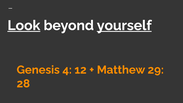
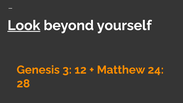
yourself underline: present -> none (124, 25)
4: 4 -> 3 (67, 70)
29: 29 -> 24 (156, 70)
